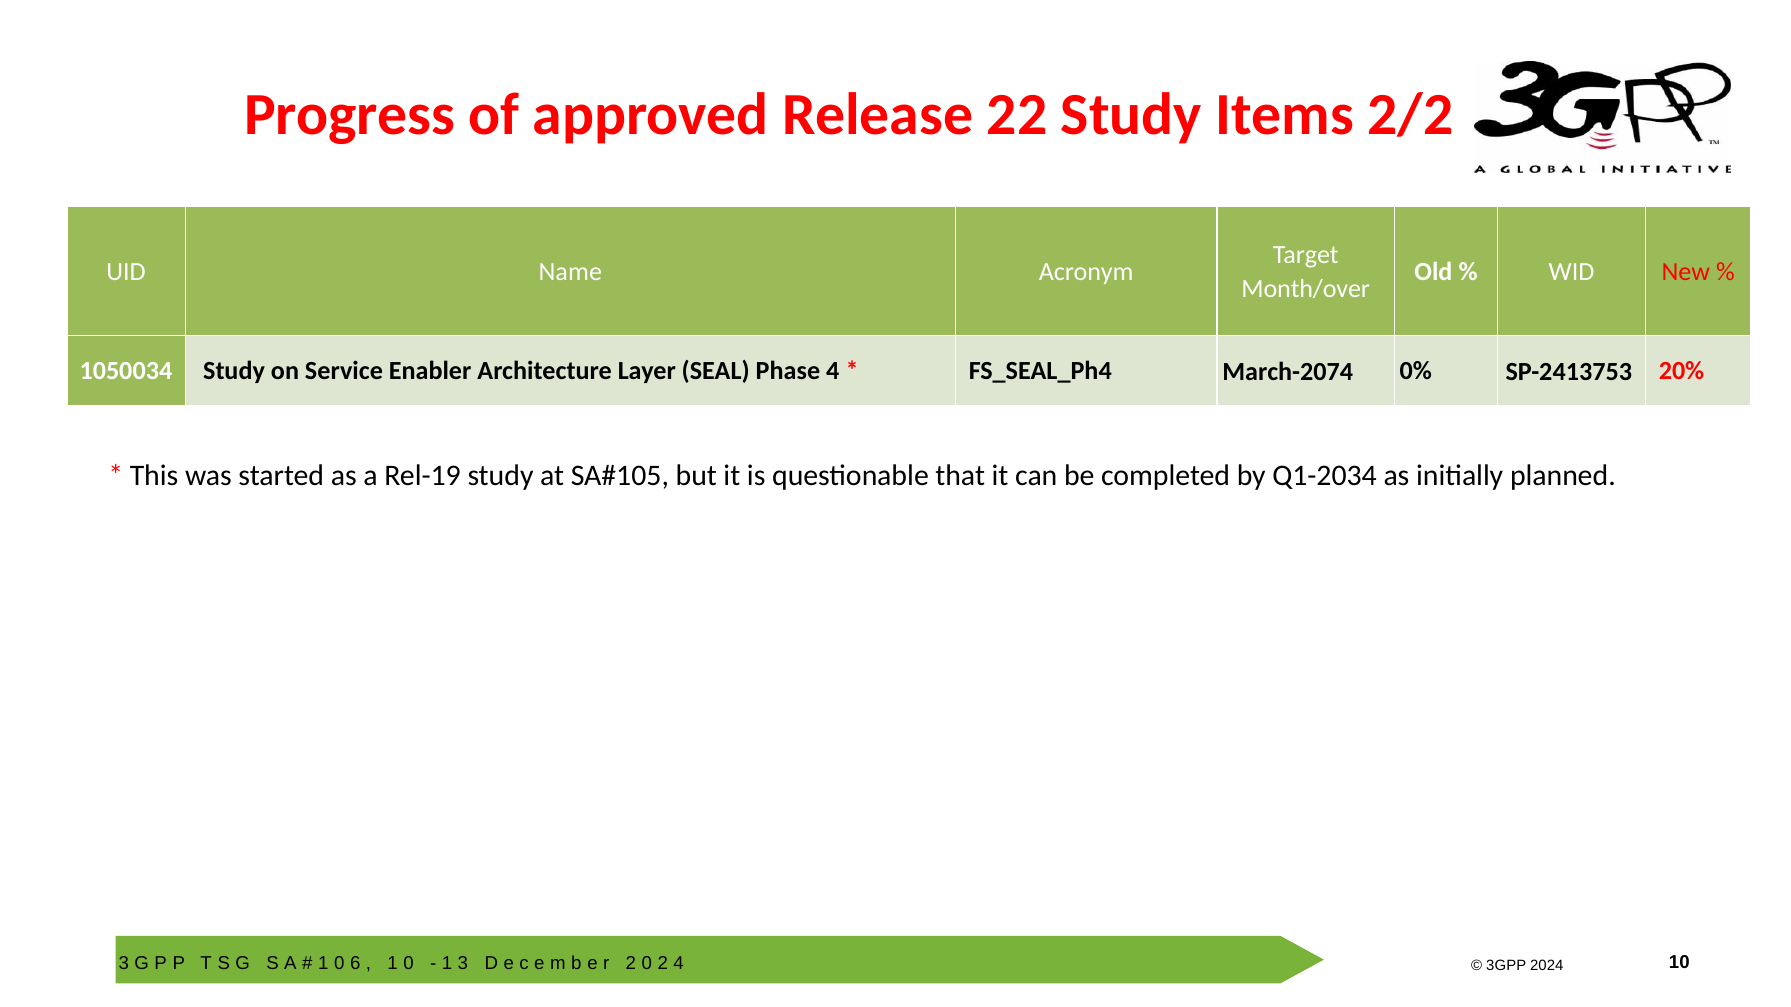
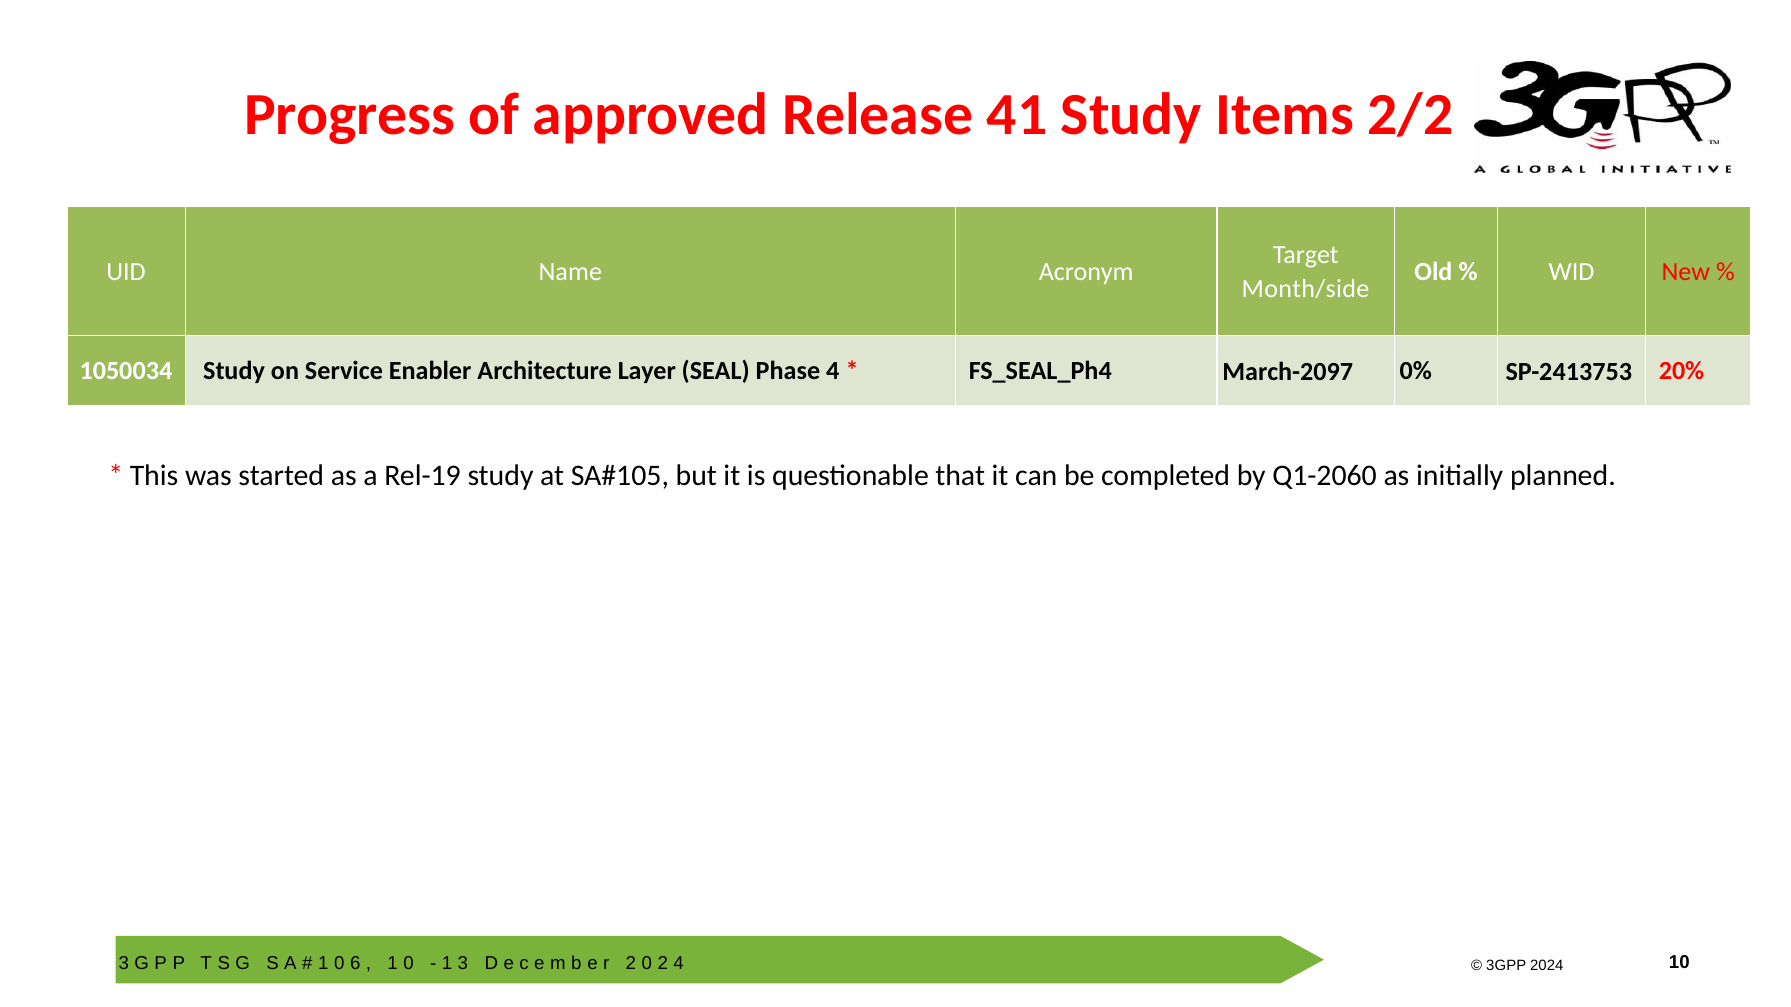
22: 22 -> 41 (1017, 115)
Month/over: Month/over -> Month/side (1306, 289)
March-2074: March-2074 -> March-2097 (1288, 372)
Q1-2034: Q1-2034 -> Q1-2060 (1325, 476)
